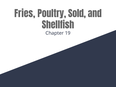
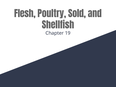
Fries: Fries -> Flesh (25, 14)
